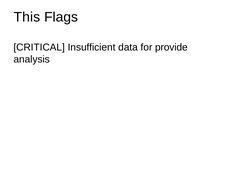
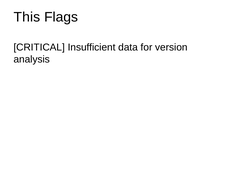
provide: provide -> version (171, 47)
